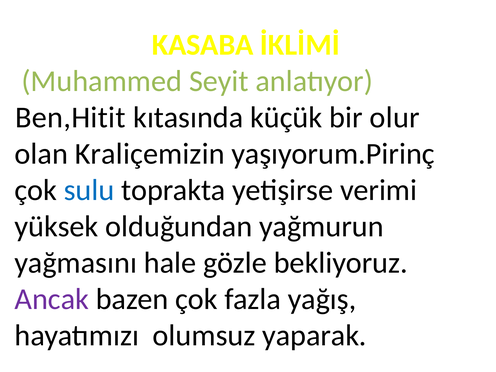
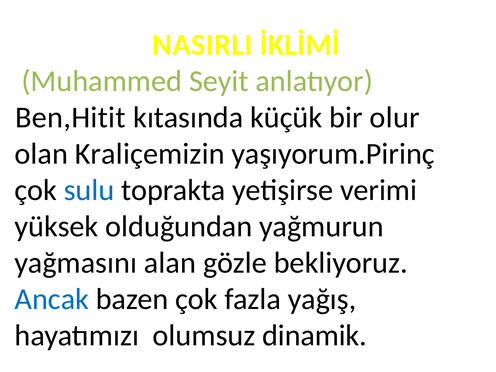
KASABA: KASABA -> NASIRLI (202, 45)
hale: hale -> alan (170, 263)
Ancak colour: purple -> blue (52, 299)
yaparak: yaparak -> dinamik (314, 336)
